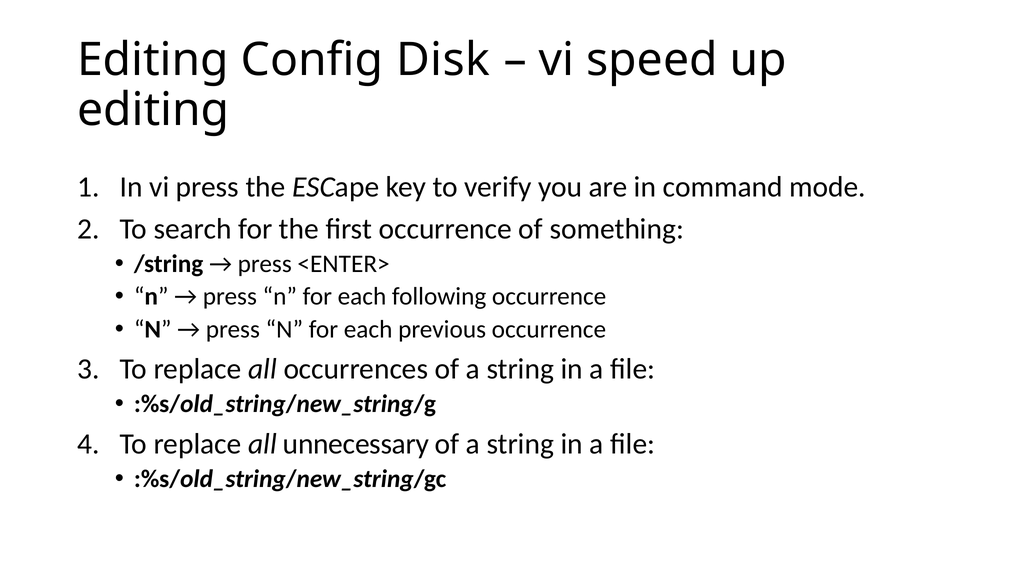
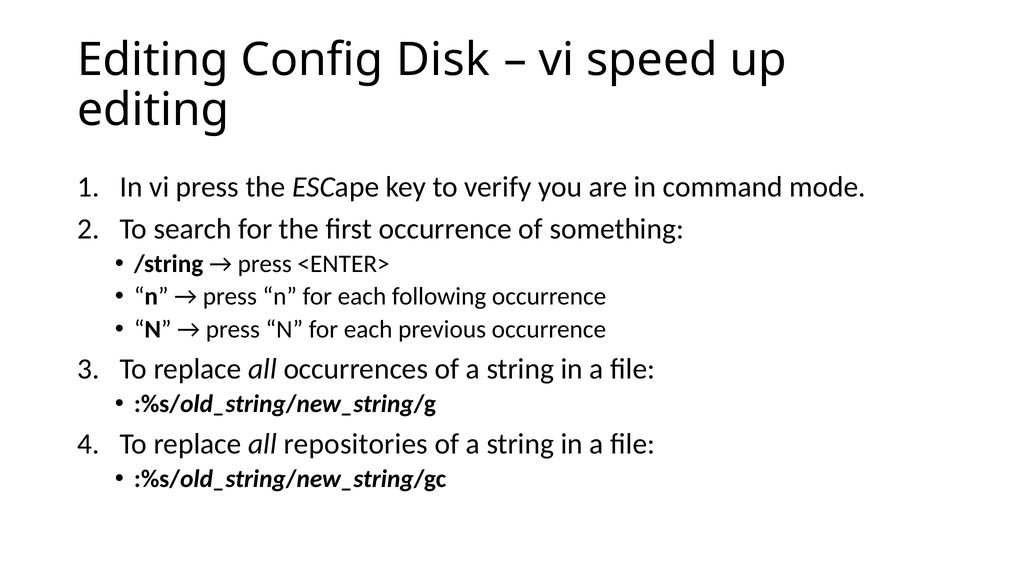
unnecessary: unnecessary -> repositories (356, 444)
